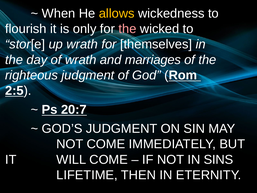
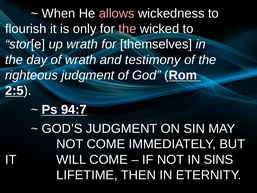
allows colour: yellow -> pink (117, 13)
marriages: marriages -> testimony (153, 60)
20:7: 20:7 -> 94:7 (74, 110)
